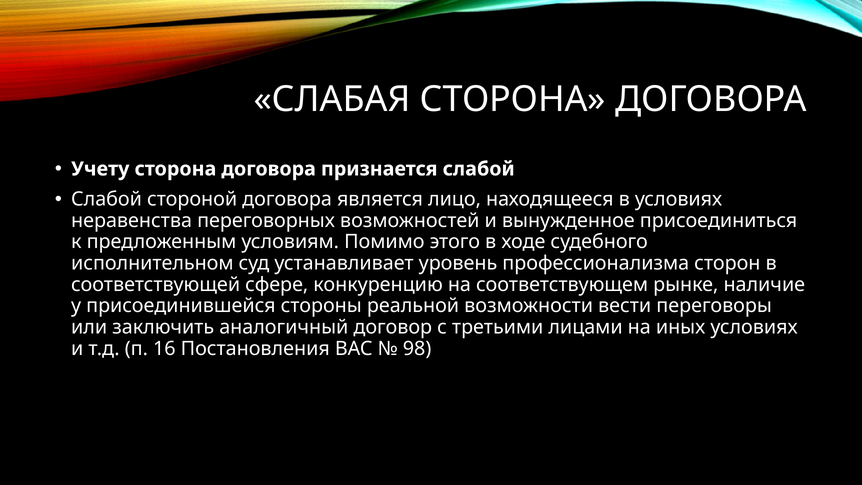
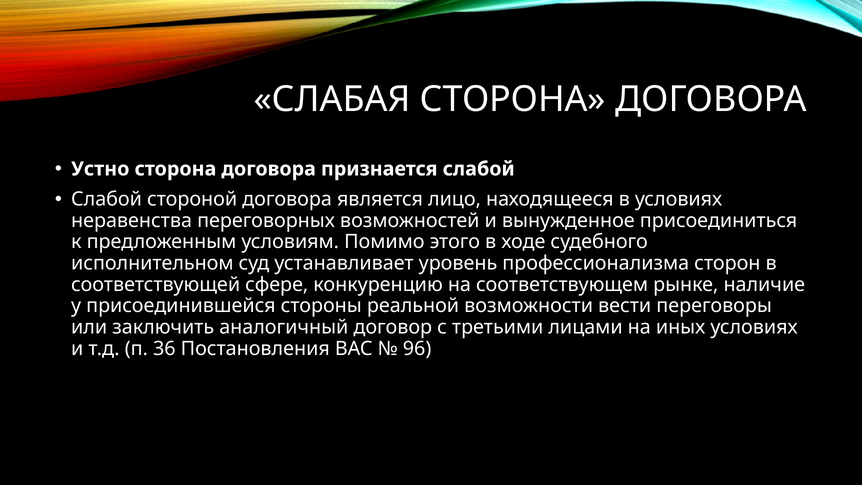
Учету: Учету -> Устно (100, 169)
16: 16 -> 36 (164, 349)
98: 98 -> 96 (417, 349)
